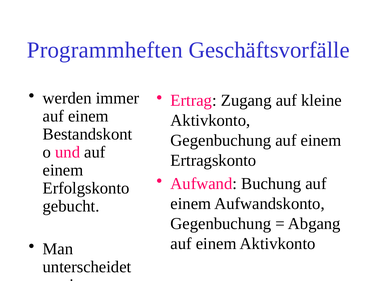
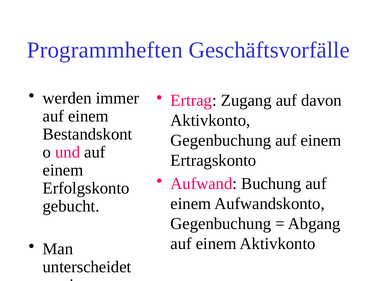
kleine: kleine -> davon (321, 100)
